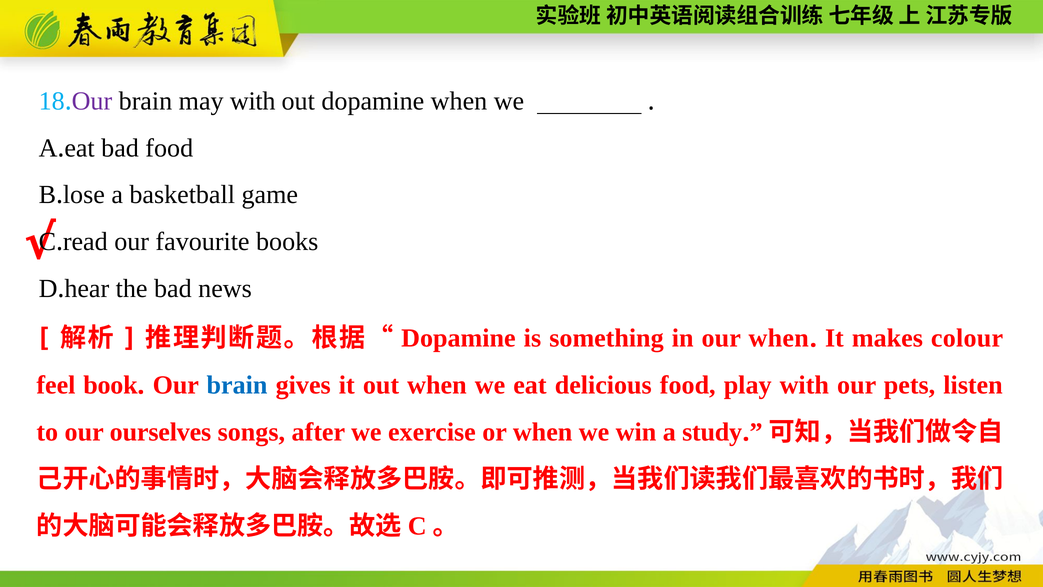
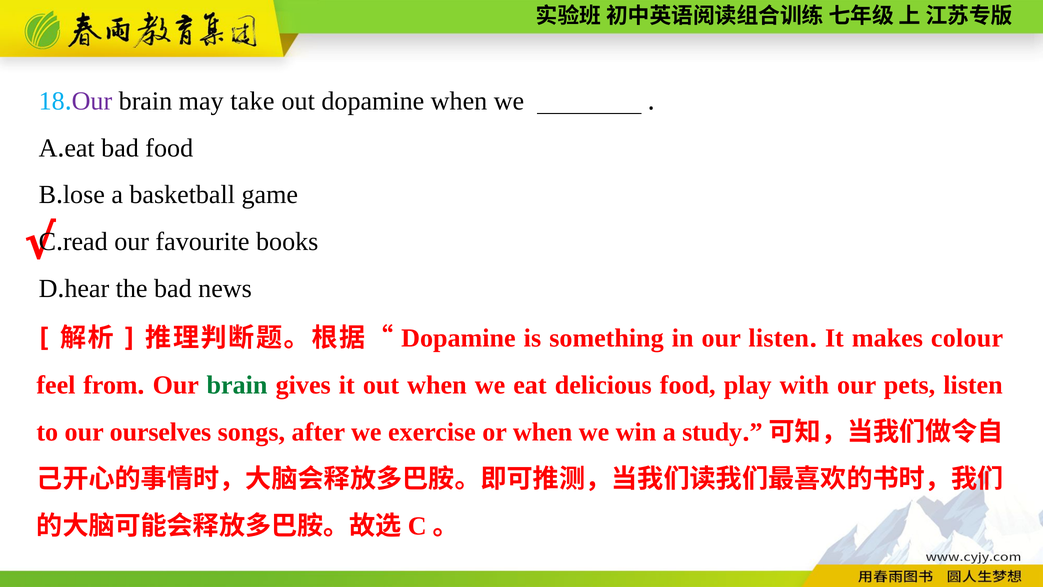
may with: with -> take (252, 101)
our when: when -> listen (779, 338)
book: book -> from (110, 385)
brain colour: blue -> green (237, 385)
